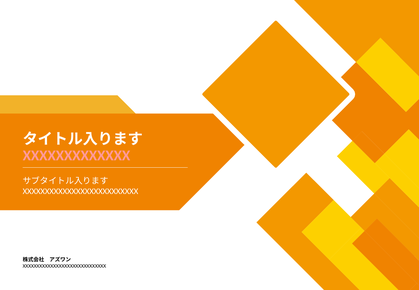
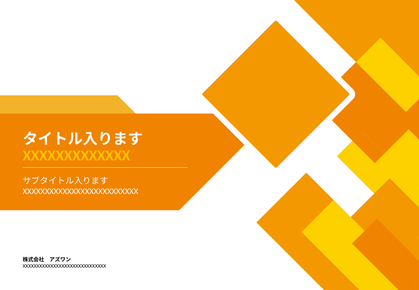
XXXXXXXXXXXXX colour: pink -> yellow (76, 156)
